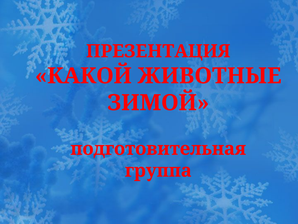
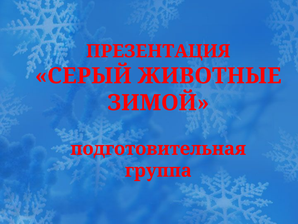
КАКОЙ: КАКОЙ -> СЕРЫЙ (83, 76)
